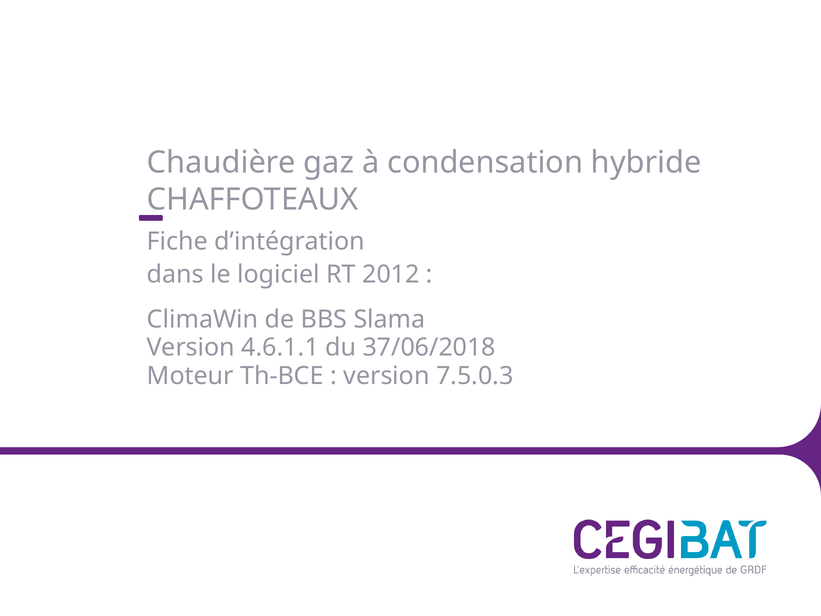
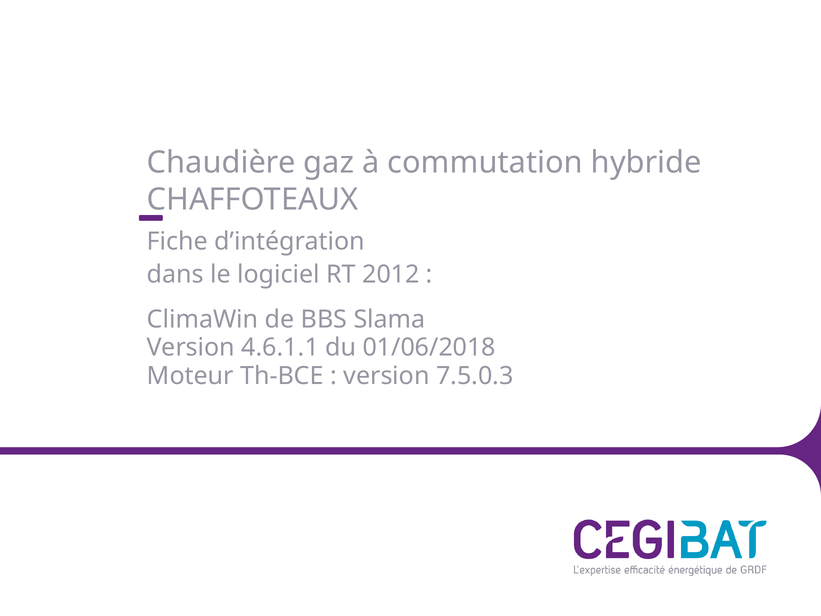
condensation: condensation -> commutation (485, 162)
37/06/2018: 37/06/2018 -> 01/06/2018 (429, 347)
